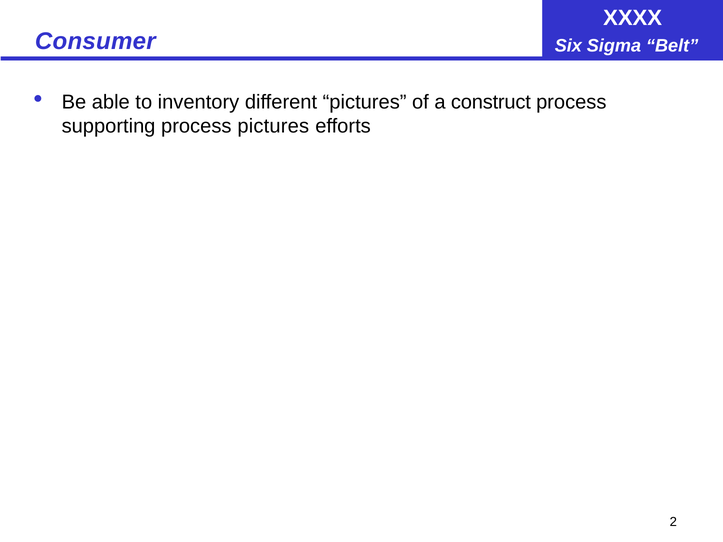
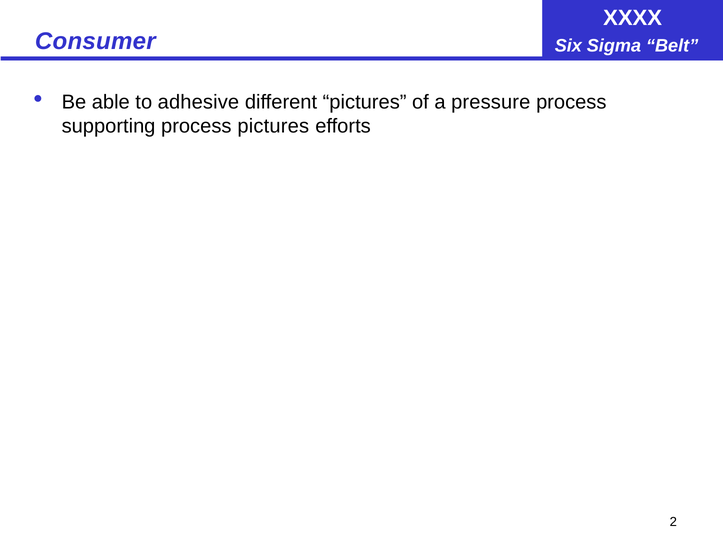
inventory: inventory -> adhesive (198, 102)
construct: construct -> pressure (491, 102)
